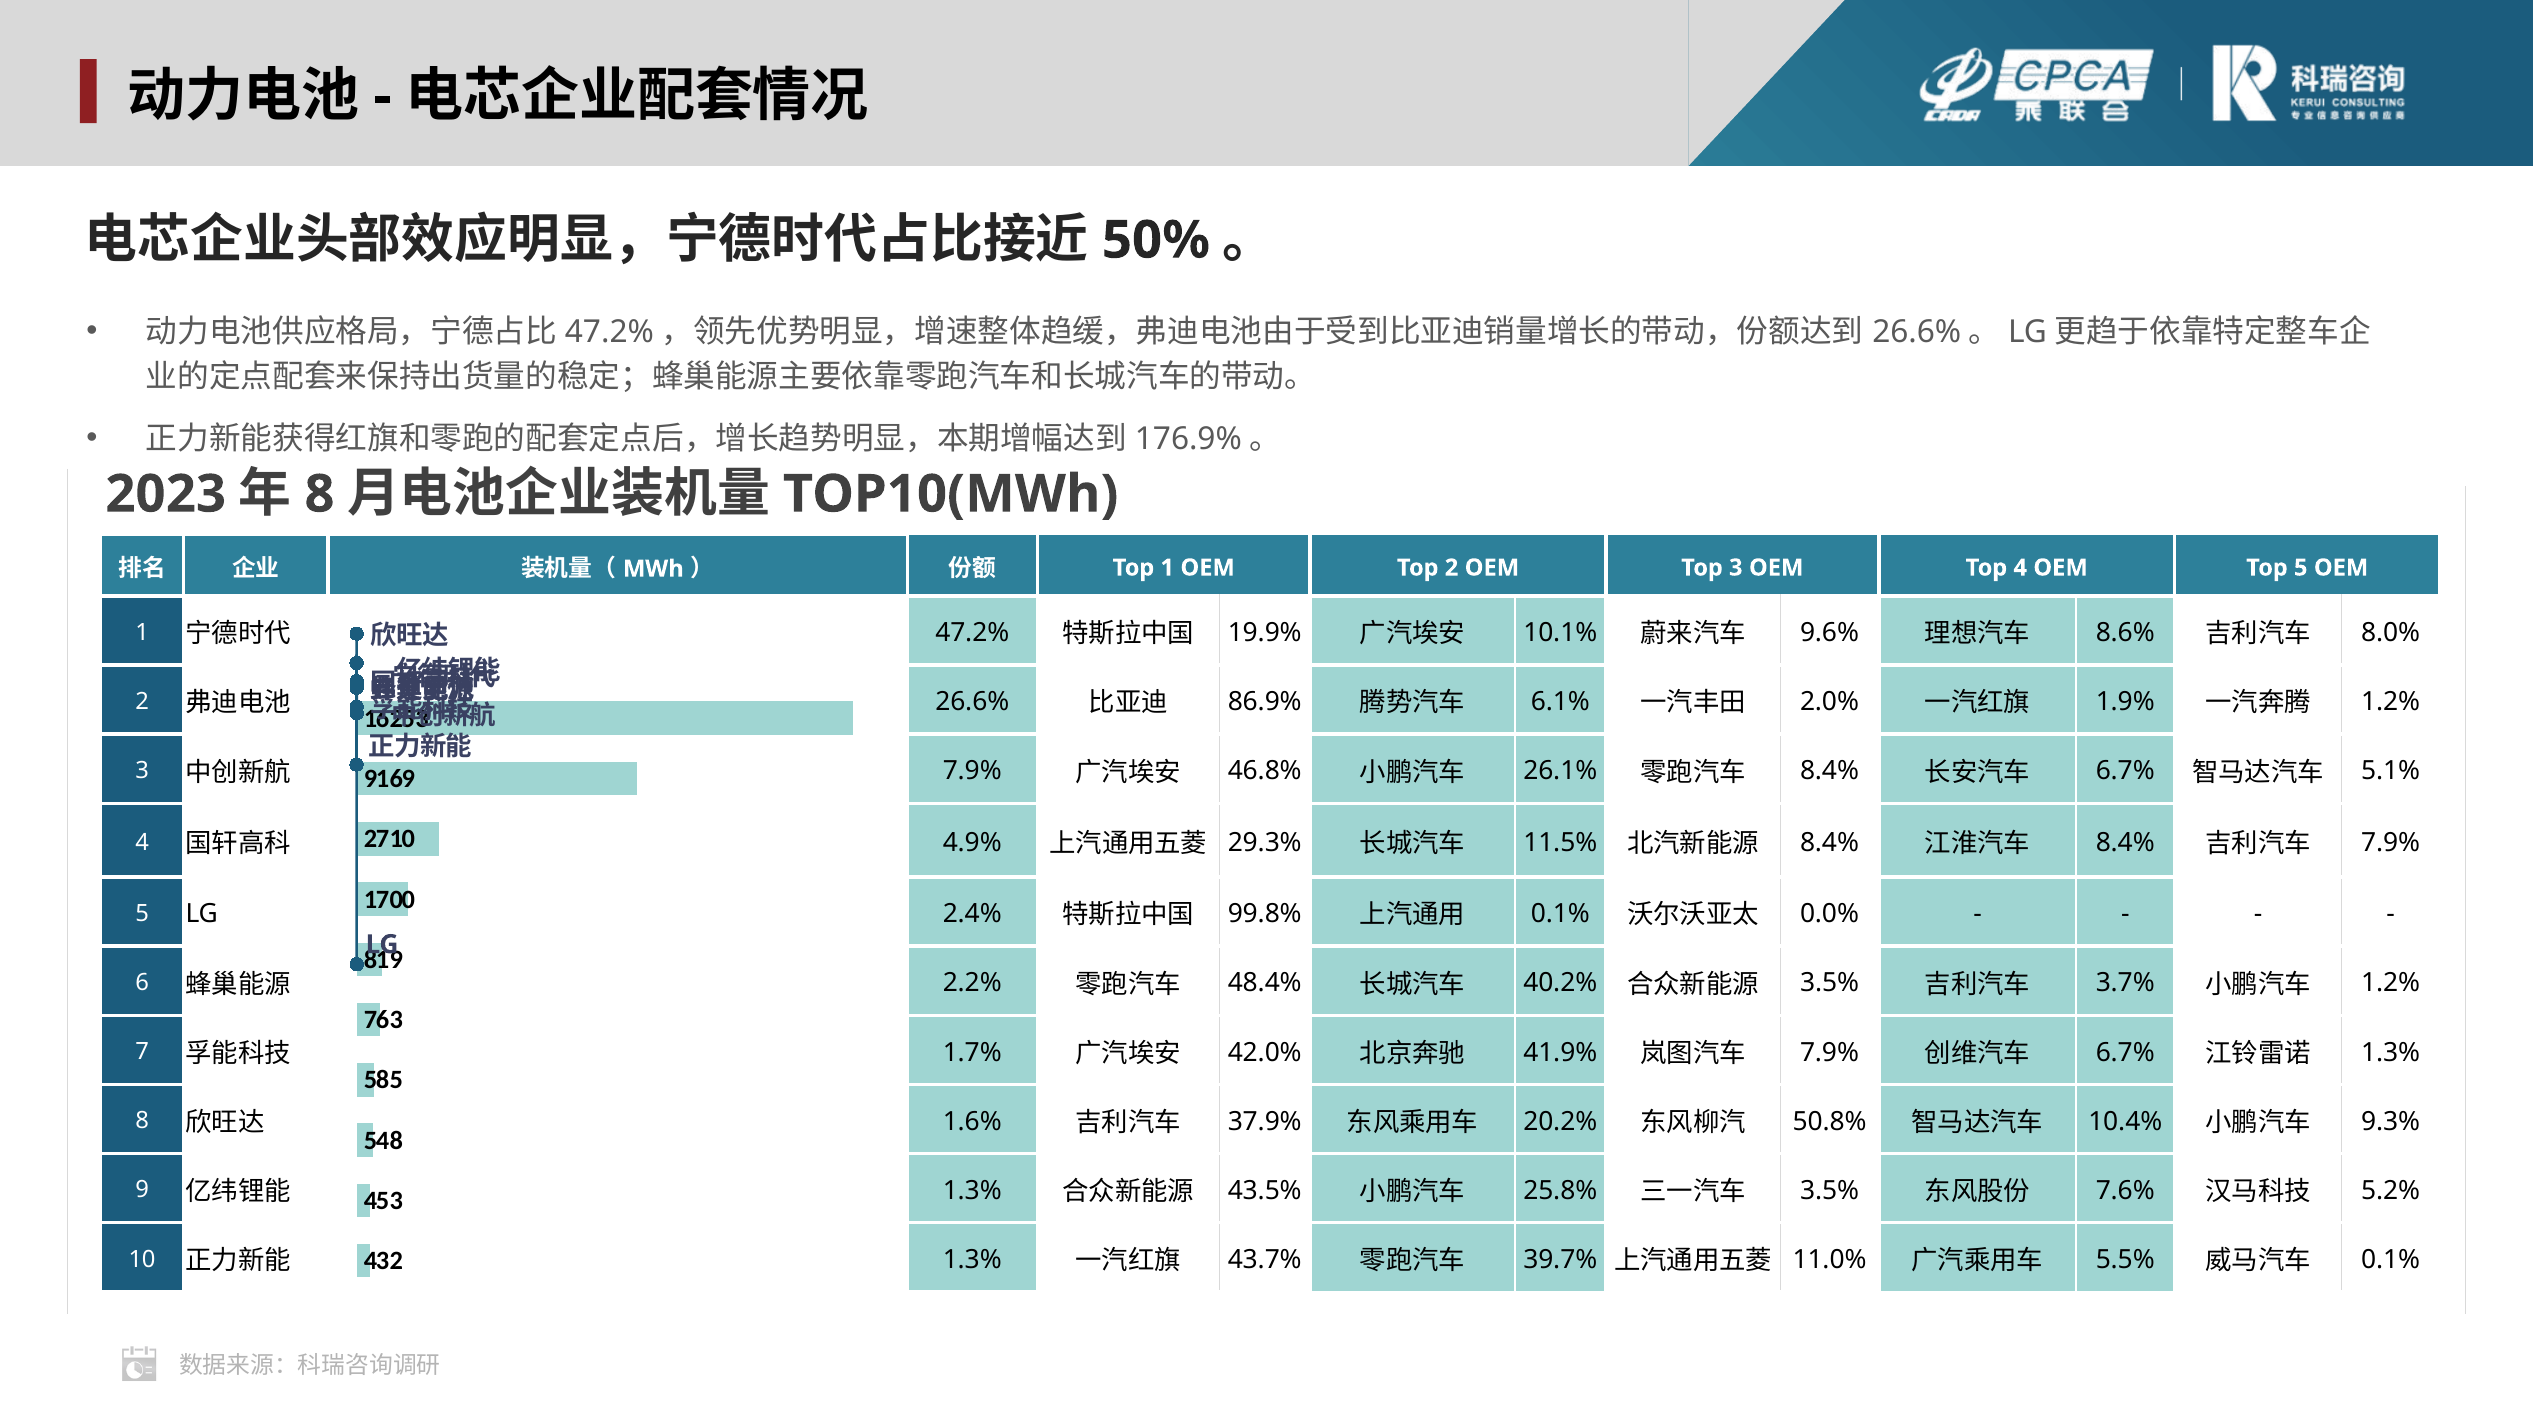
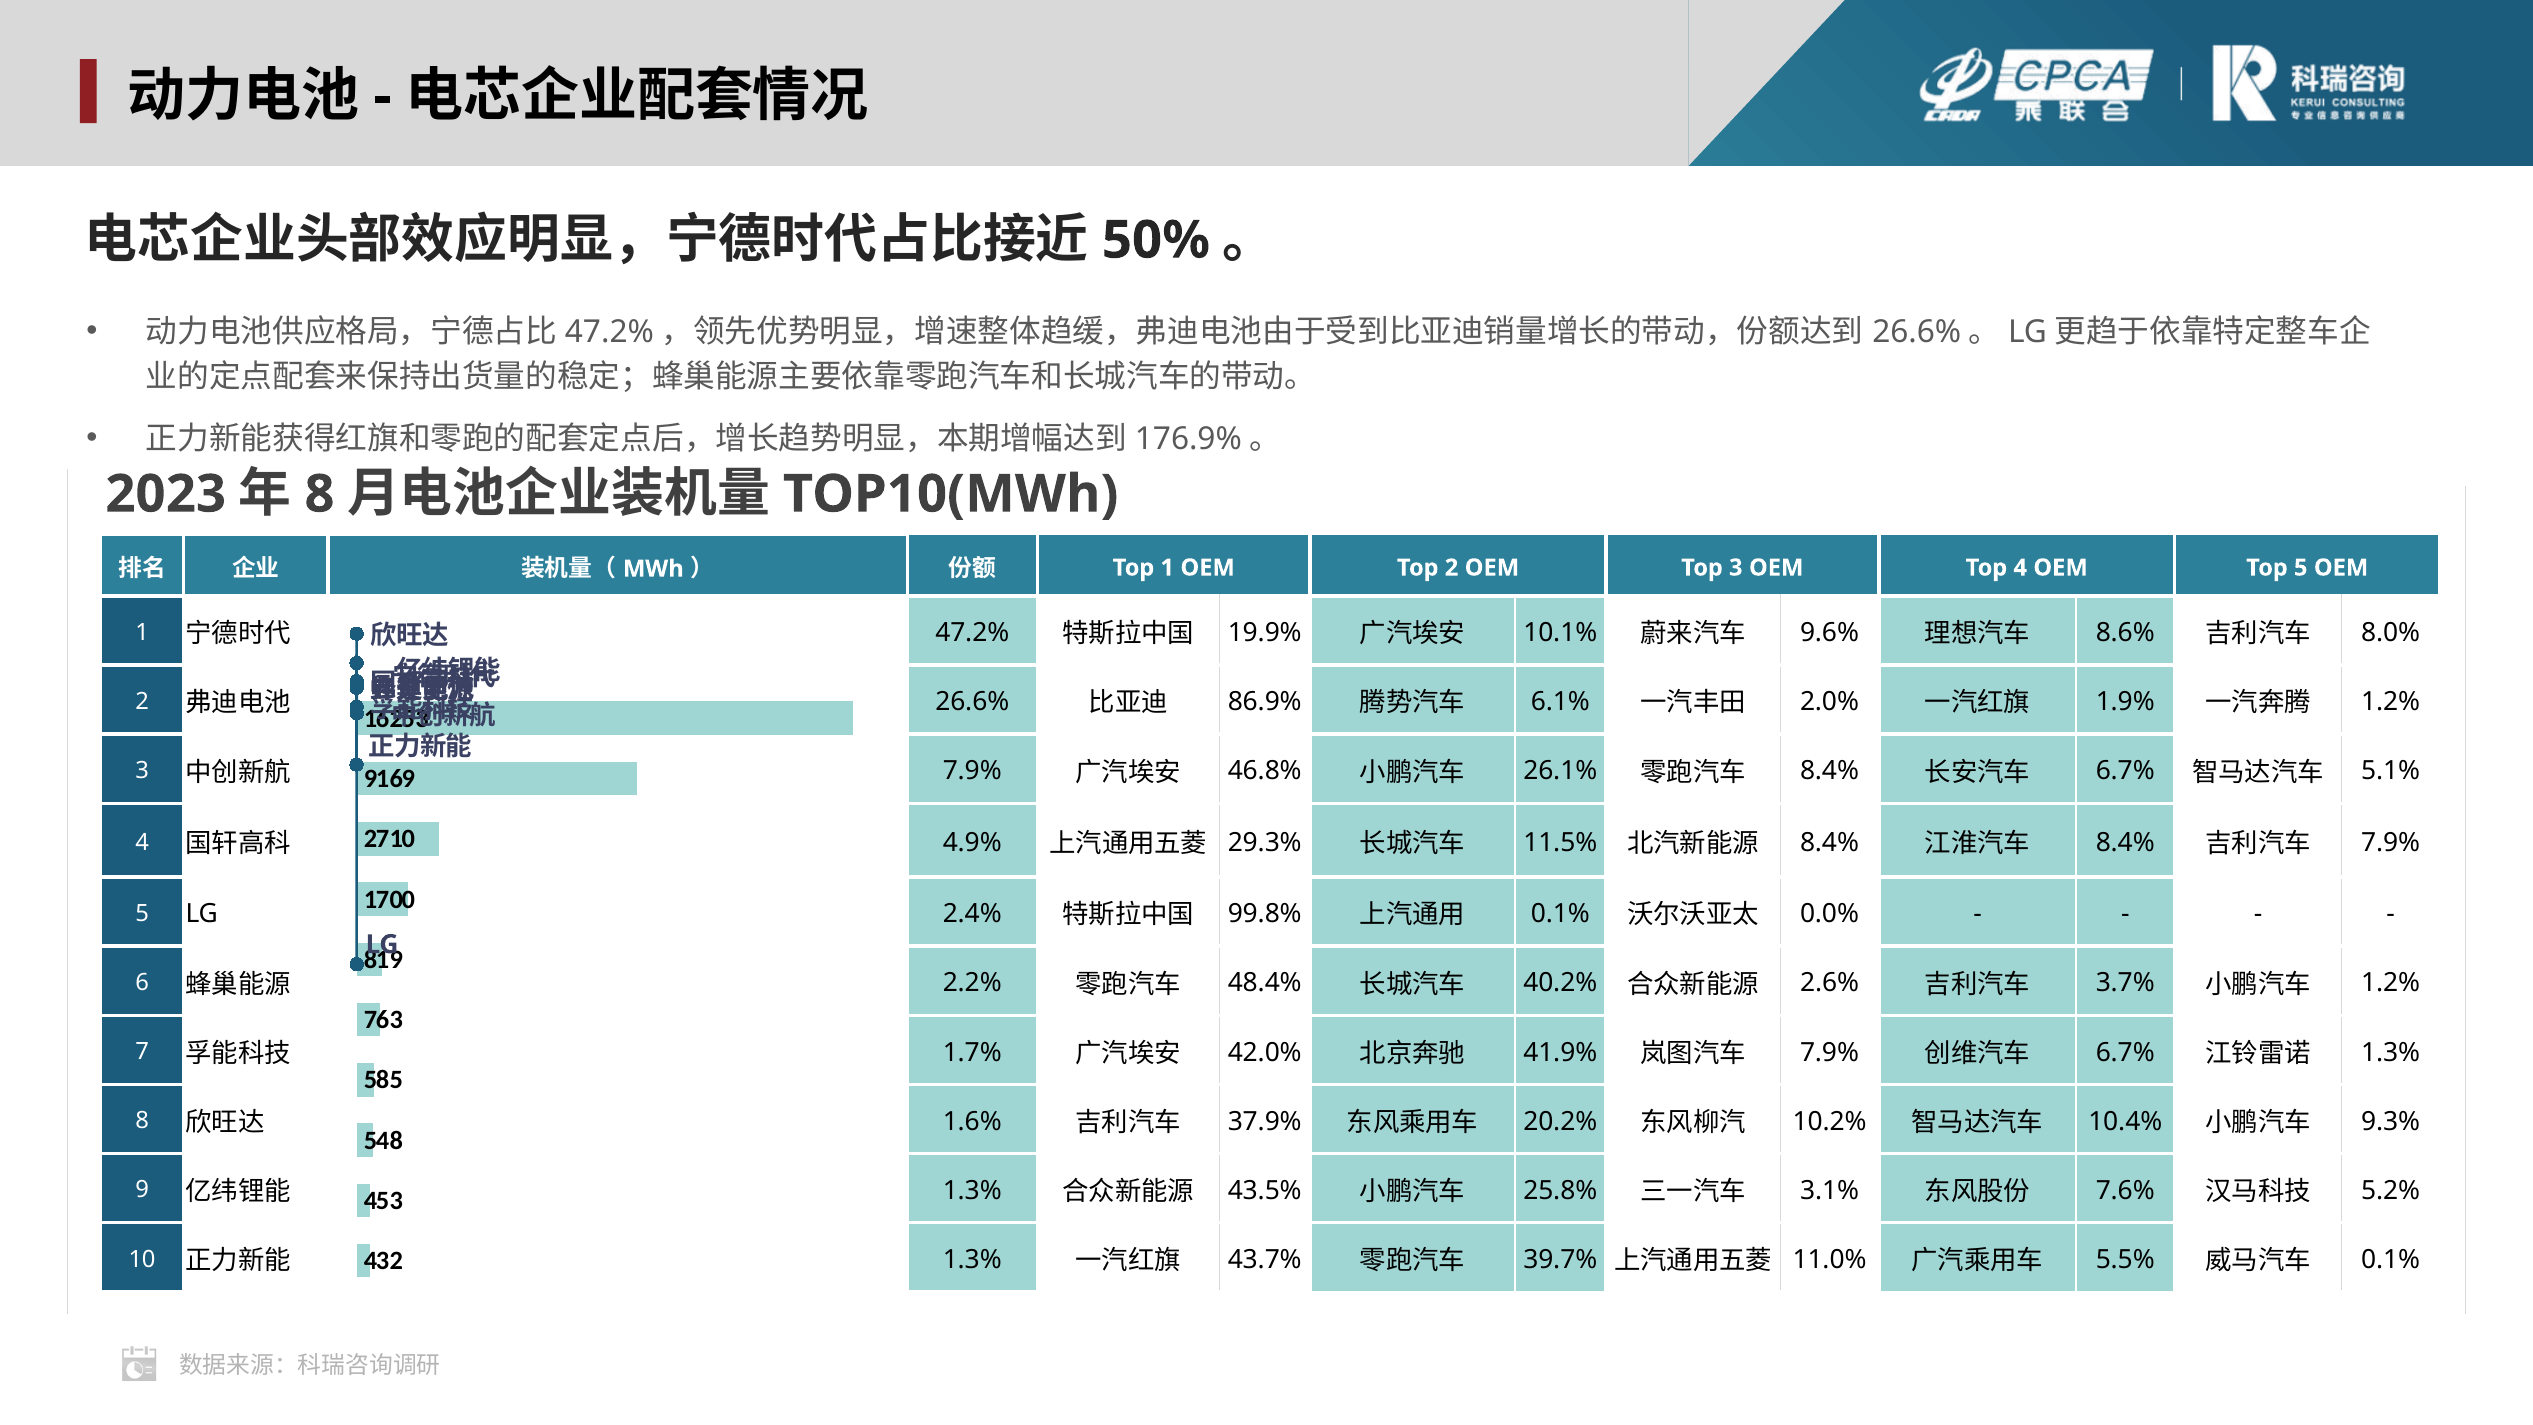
3.5%: 3.5% -> 2.6% (1830, 983)
50.8%: 50.8% -> 10.2% (1830, 1121)
3.5%: 3.5% -> 3.1% (1830, 1190)
